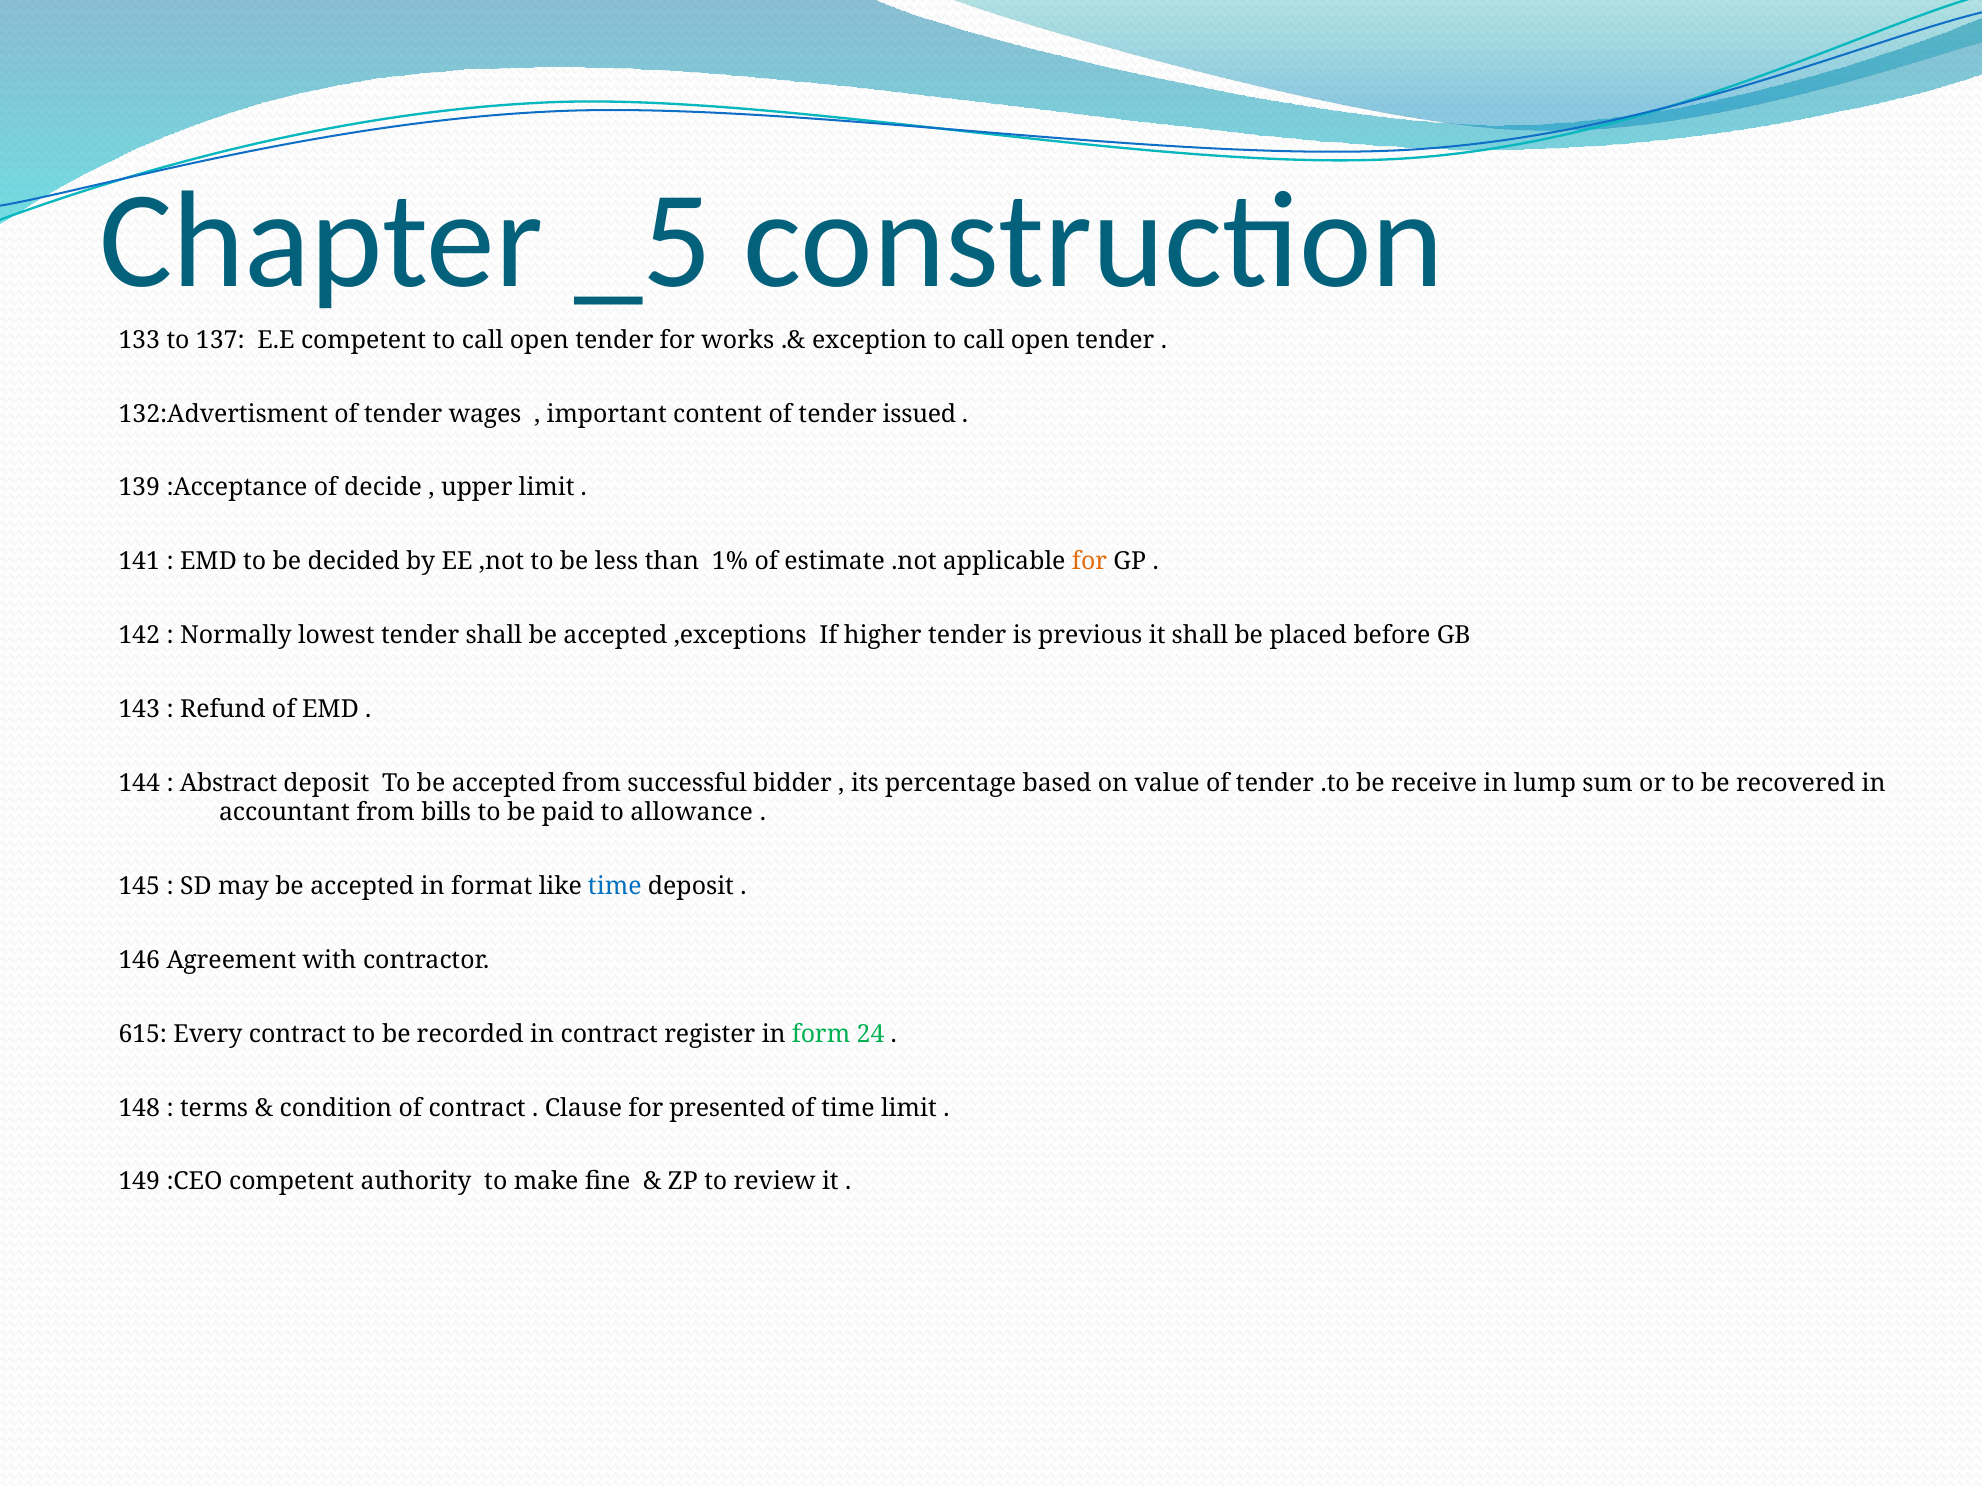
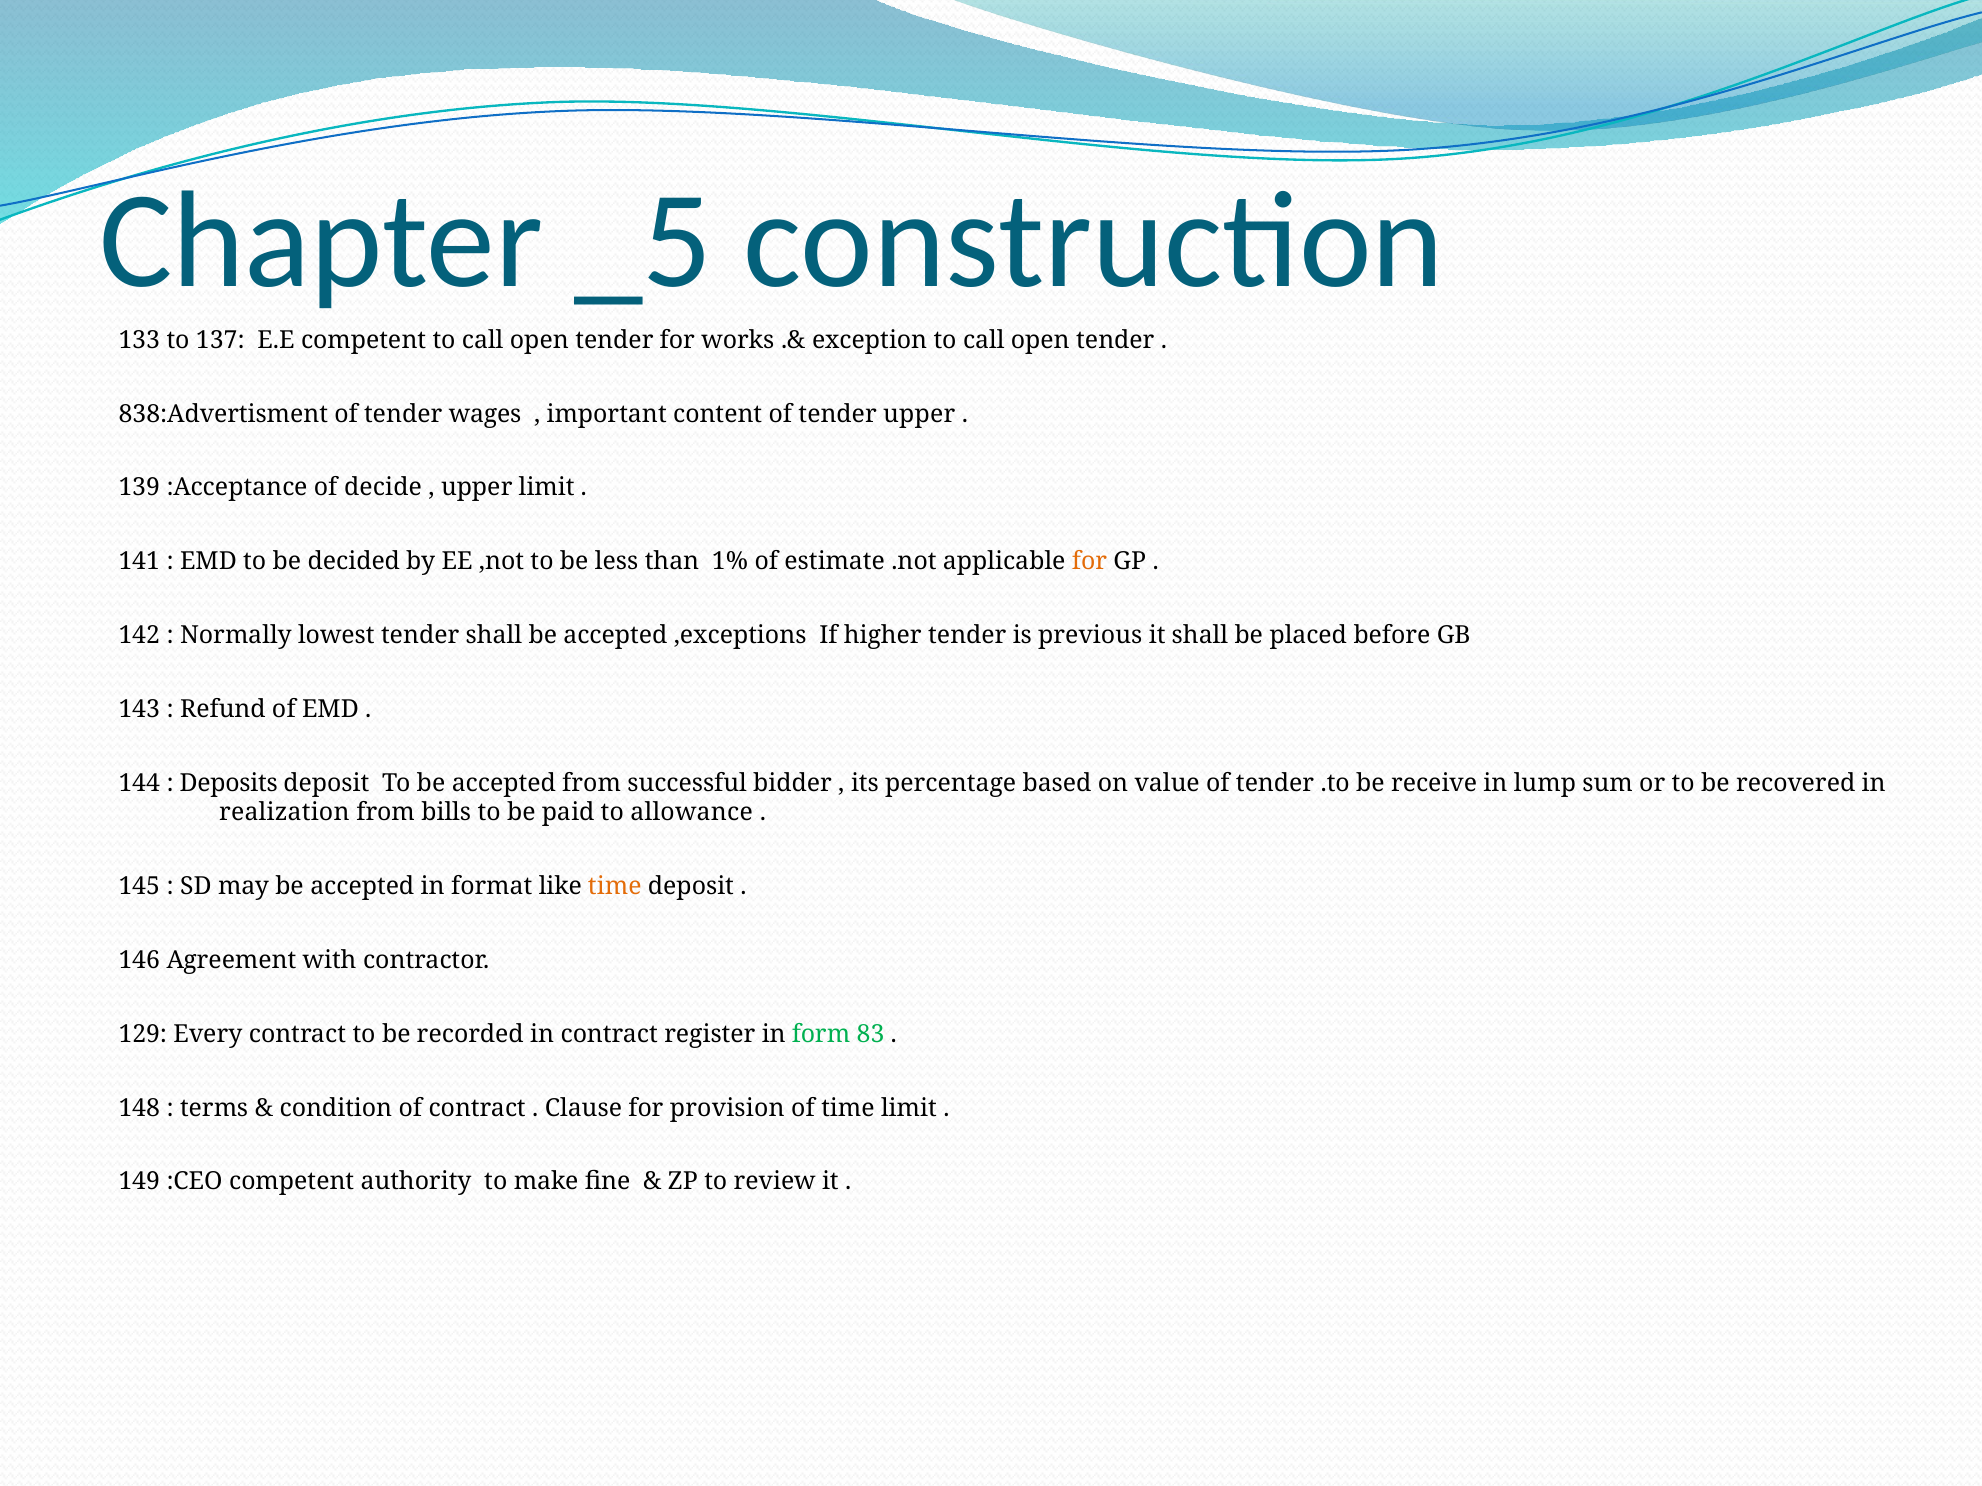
132:Advertisment: 132:Advertisment -> 838:Advertisment (223, 414)
tender issued: issued -> upper (919, 414)
Abstract: Abstract -> Deposits (229, 783)
accountant: accountant -> realization (284, 813)
time colour: blue -> orange (615, 887)
615: 615 -> 129 (143, 1034)
24: 24 -> 83 (871, 1034)
presented: presented -> provision (727, 1108)
